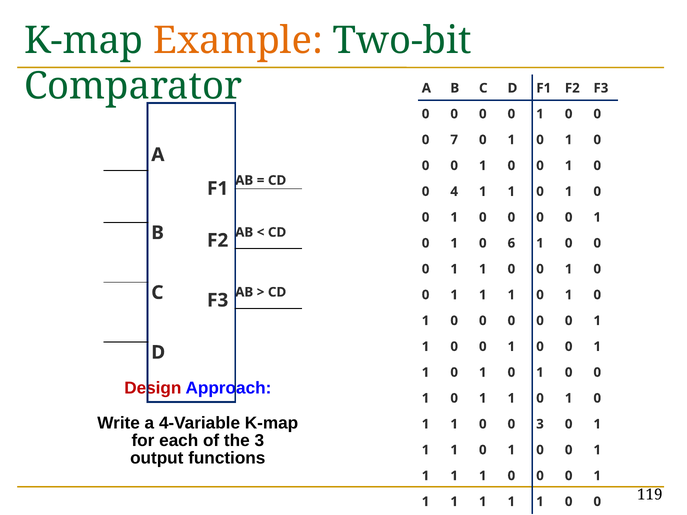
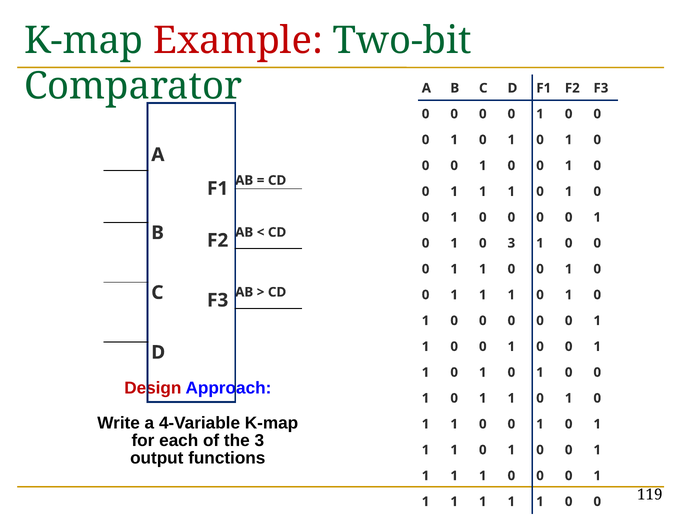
Example colour: orange -> red (238, 40)
7: 7 -> 1 (454, 140)
4: 4 -> 1 (454, 192)
0 6: 6 -> 3 (511, 243)
3: 3 -> 1 (540, 424)
